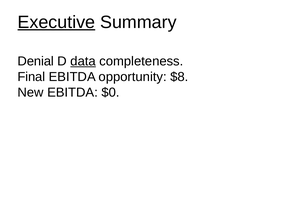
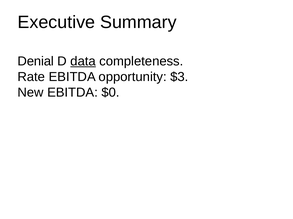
Executive underline: present -> none (56, 22)
Final: Final -> Rate (31, 77)
$8: $8 -> $3 (179, 77)
